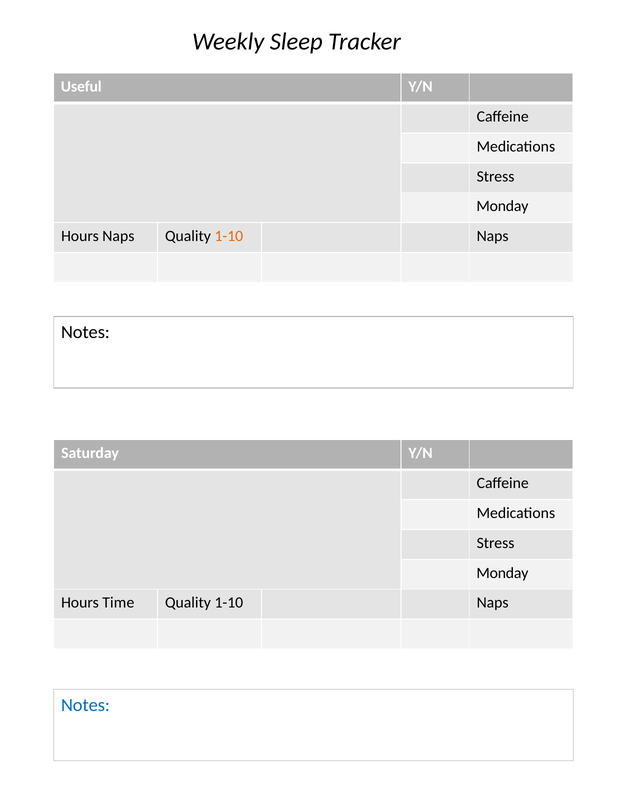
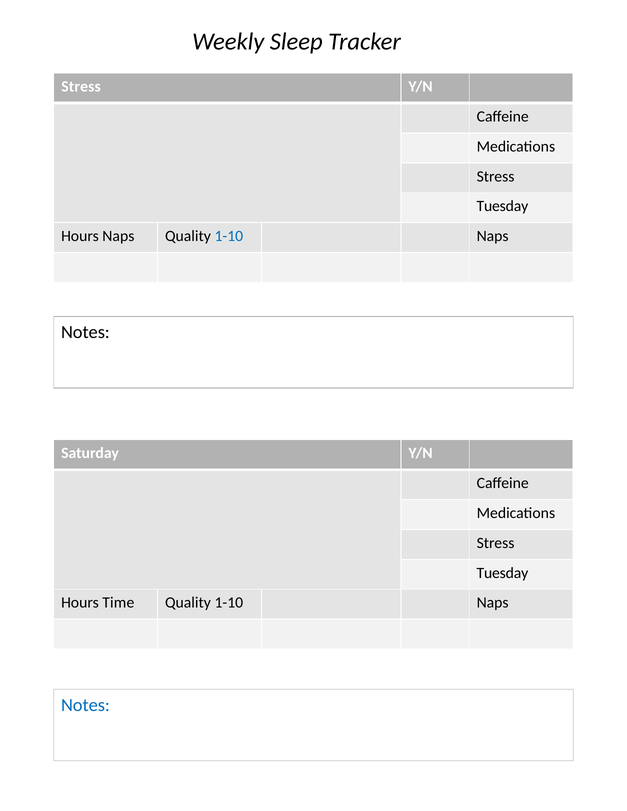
Useful: Useful -> Stress (81, 87)
Monday: Monday -> Tuesday (502, 206)
1-10 colour: orange -> blue (229, 236)
Monday: Monday -> Tuesday (502, 573)
